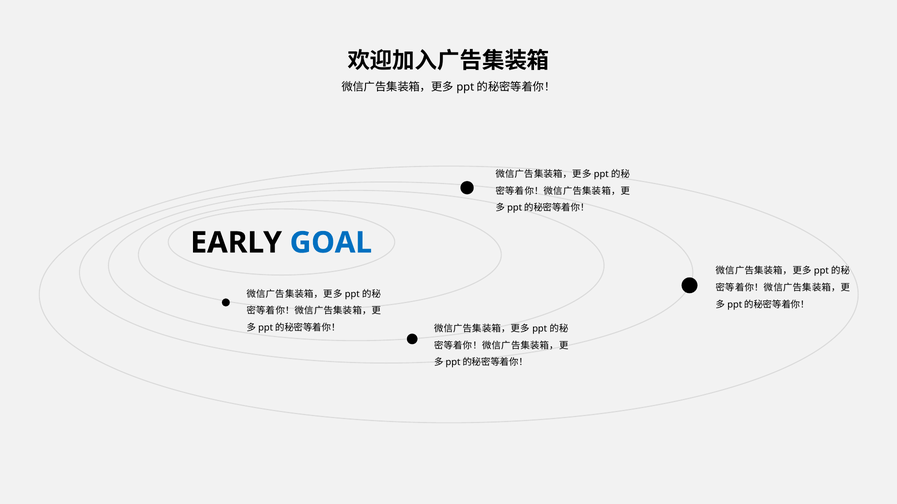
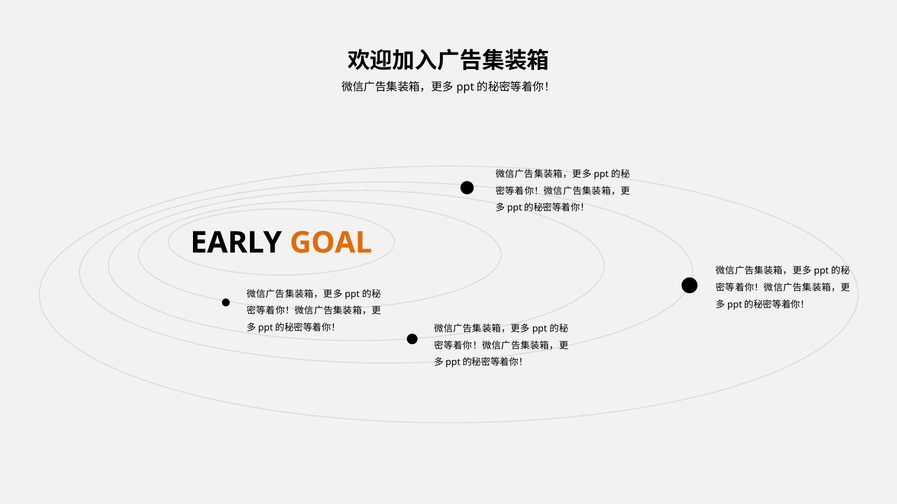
GOAL colour: blue -> orange (331, 243)
